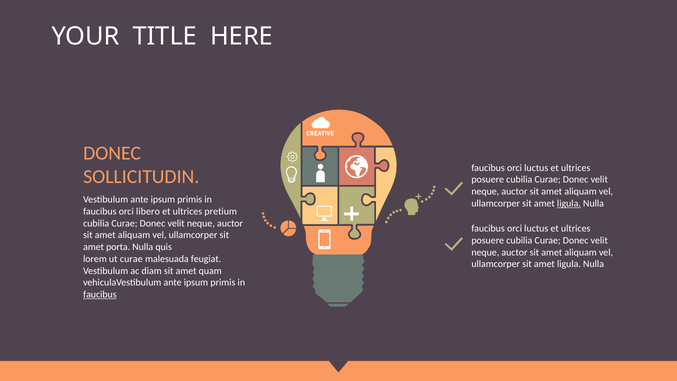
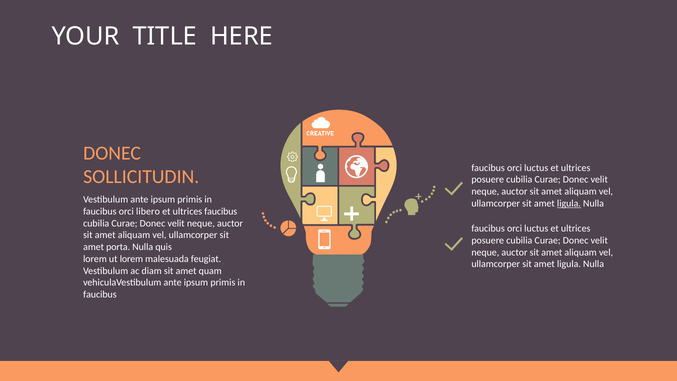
ultrices pretium: pretium -> faucibus (221, 211)
ut curae: curae -> lorem (131, 259)
faucibus underline: present -> none (100, 294)
